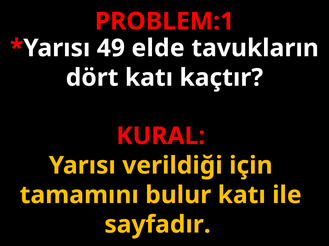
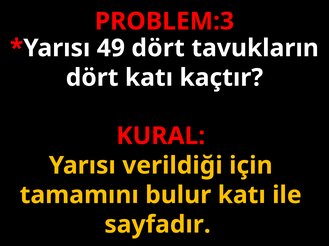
PROBLEM:1: PROBLEM:1 -> PROBLEM:3 (164, 21)
49 elde: elde -> dört (158, 48)
